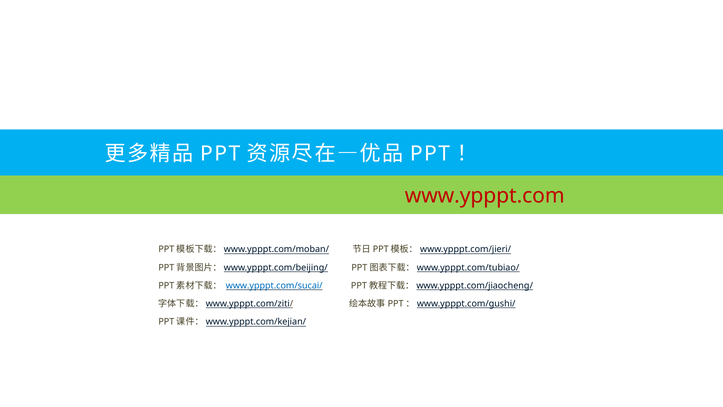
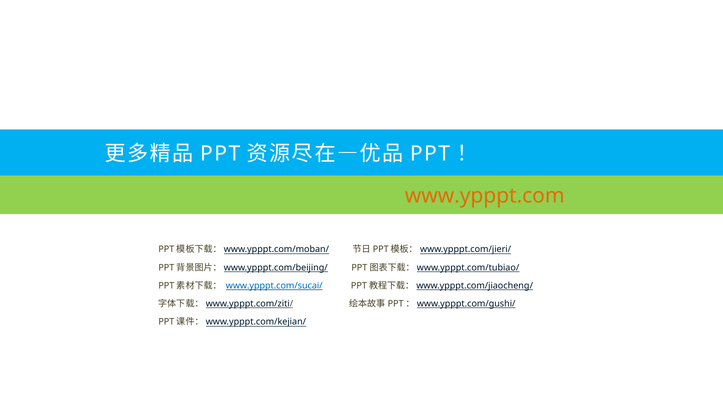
www.ypppt.com colour: red -> orange (485, 196)
